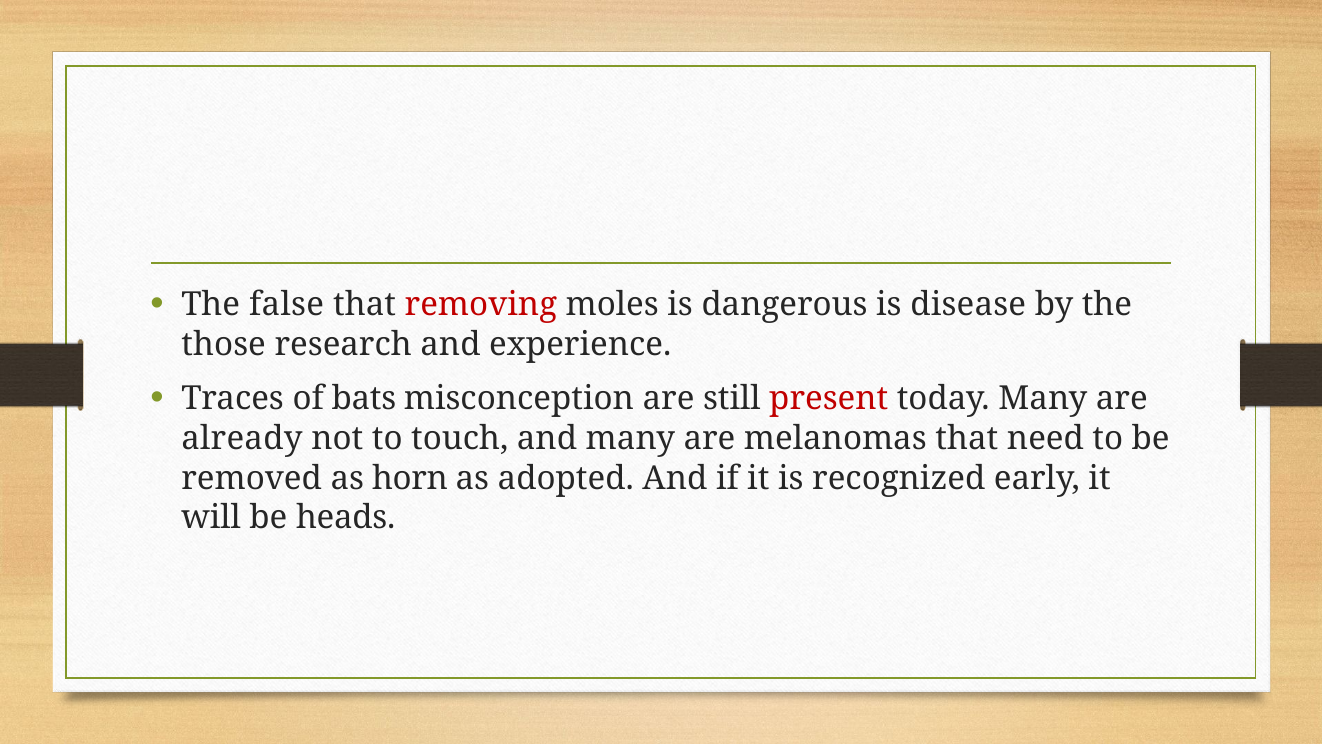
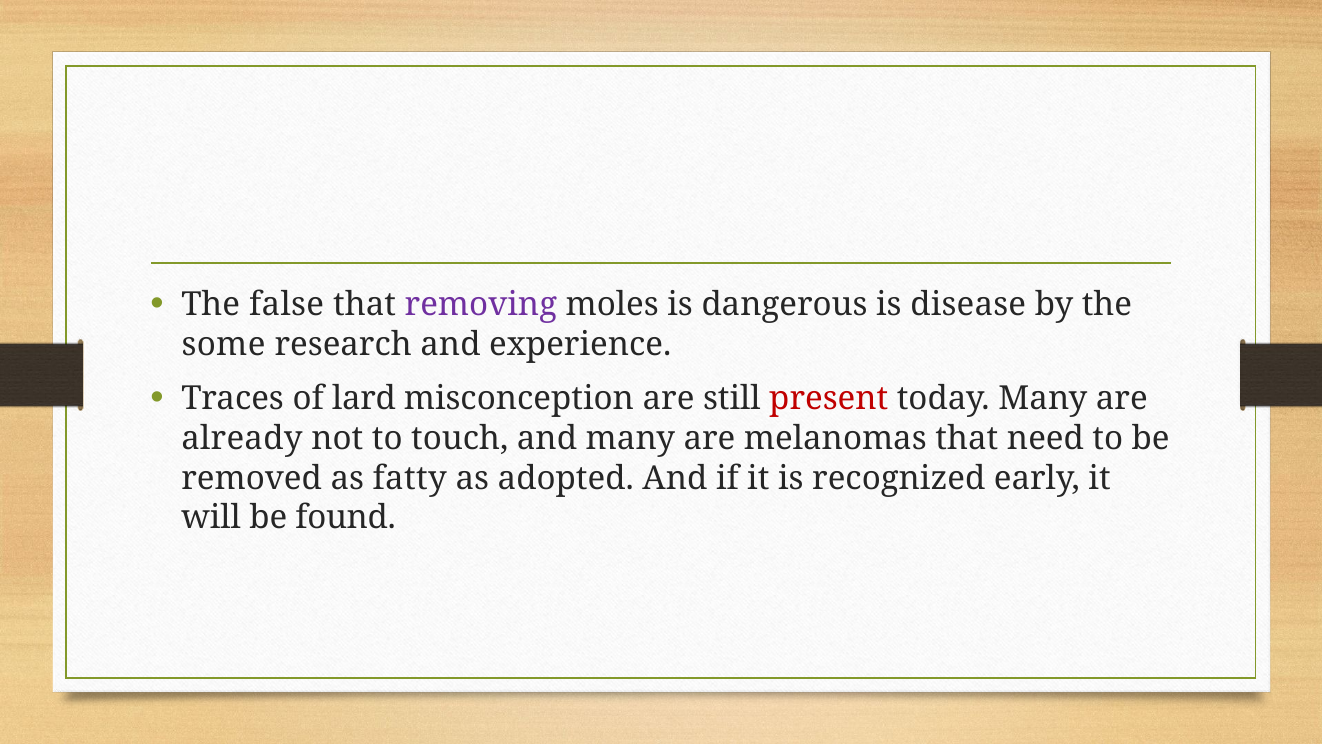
removing colour: red -> purple (481, 304)
those: those -> some (224, 344)
bats: bats -> lard (364, 399)
horn: horn -> fatty (410, 478)
heads: heads -> found (346, 518)
